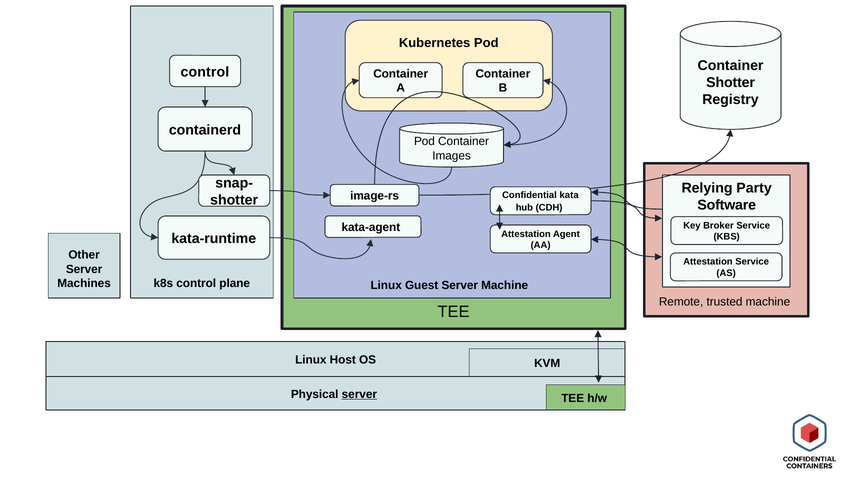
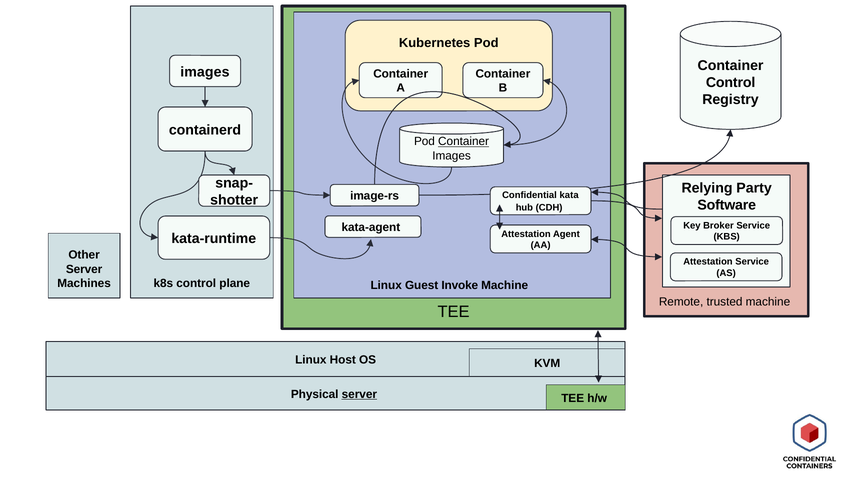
control: control -> images (205, 72)
Shotter: Shotter -> Control (731, 83)
Container underline: none -> present (464, 141)
Guest Server: Server -> Invoke (460, 285)
